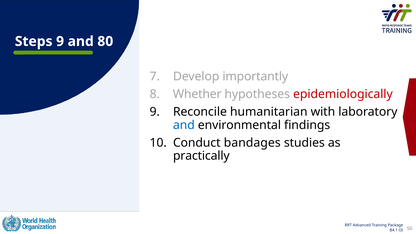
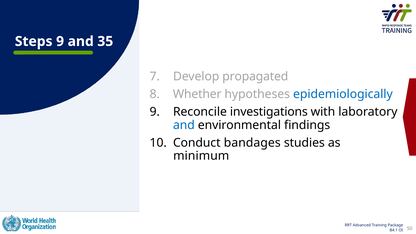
80: 80 -> 35 (105, 41)
importantly: importantly -> propagated (255, 76)
epidemiologically colour: red -> blue (343, 94)
humanitarian: humanitarian -> investigations (269, 112)
practically: practically -> minimum (201, 156)
